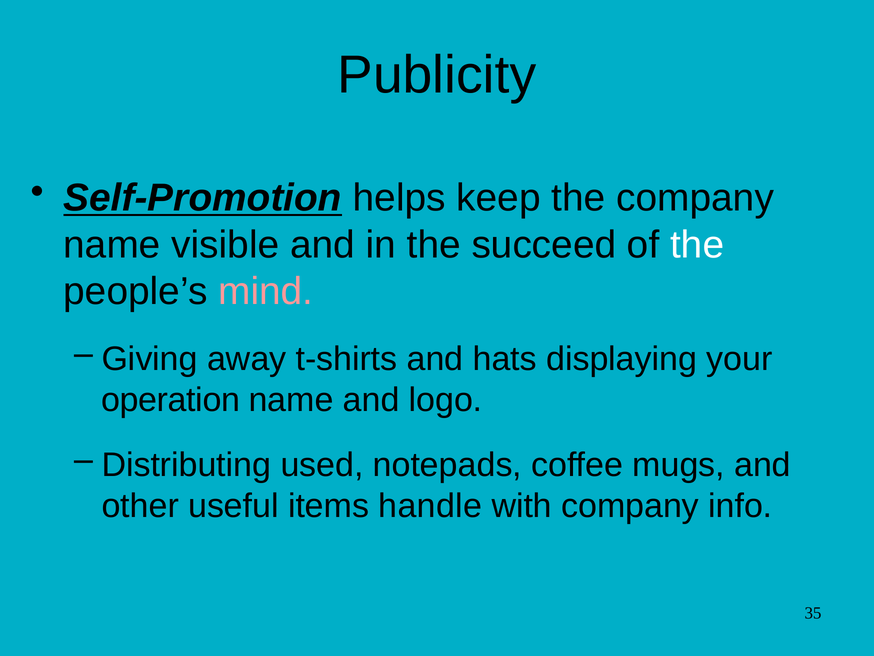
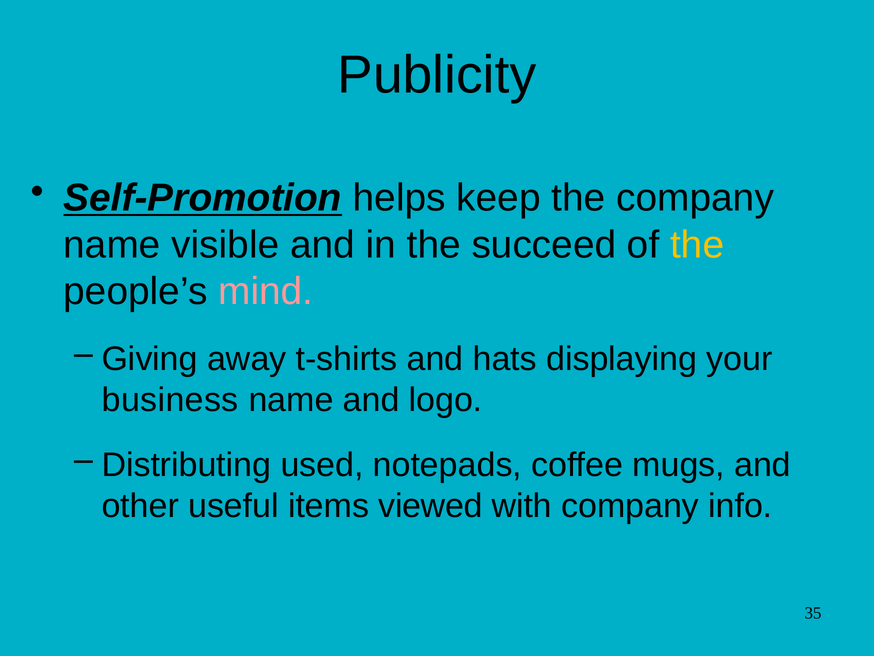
the colour: white -> yellow (697, 245)
operation: operation -> business (170, 400)
handle: handle -> viewed (431, 506)
